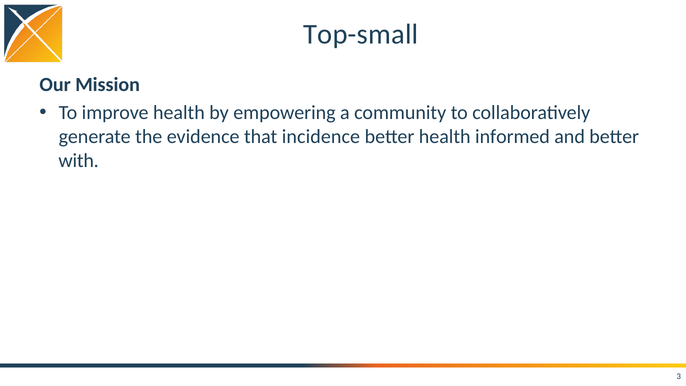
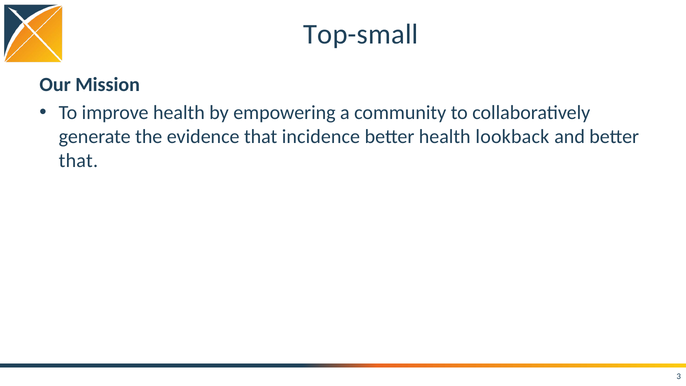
informed: informed -> lookback (512, 136)
with: with -> that (78, 160)
